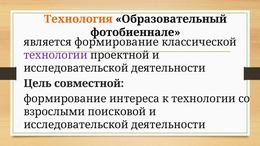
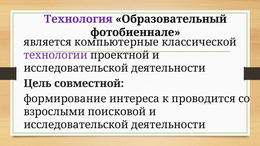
Технология colour: orange -> purple (78, 19)
является формирование: формирование -> компьютерные (117, 42)
к технологии: технологии -> проводится (204, 99)
